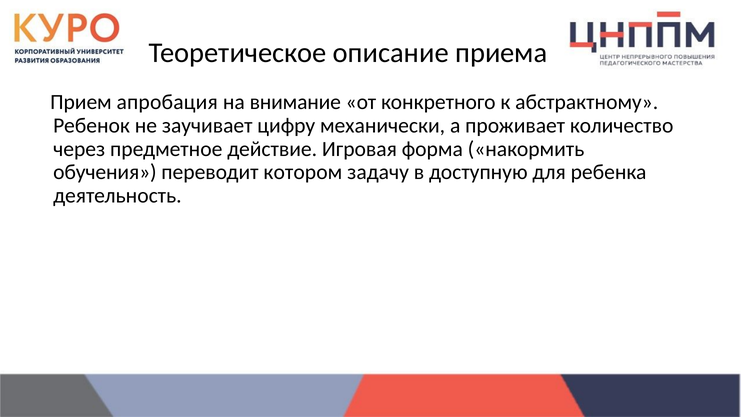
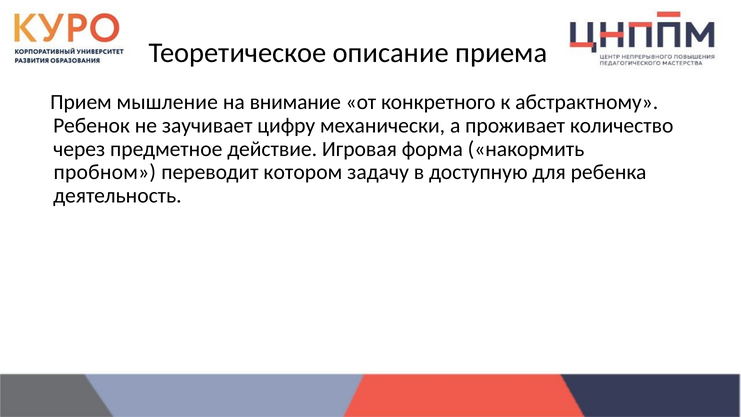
апробация: апробация -> мышление (167, 102)
обучения: обучения -> пробном (105, 172)
